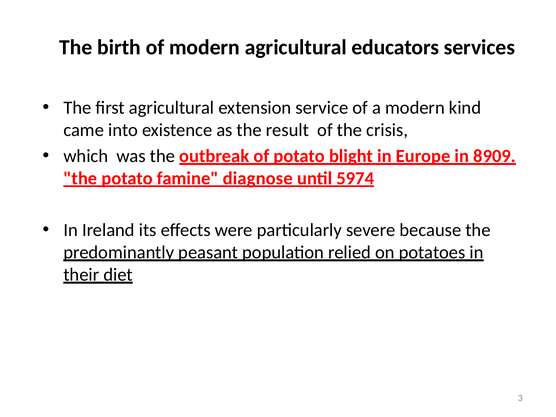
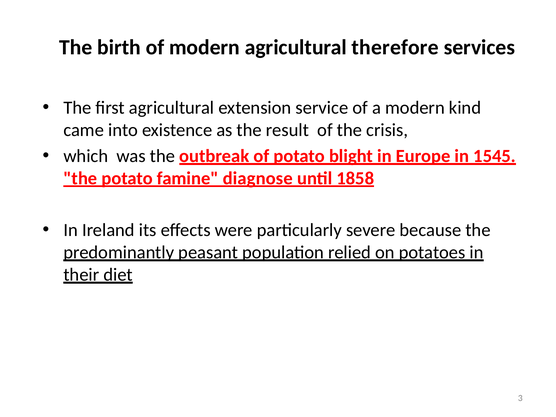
educators: educators -> therefore (395, 47)
8909: 8909 -> 1545 (495, 156)
5974: 5974 -> 1858 (355, 178)
